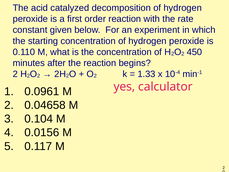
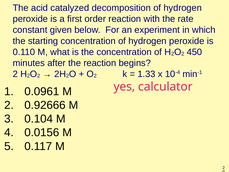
0.04658: 0.04658 -> 0.92666 (45, 105)
